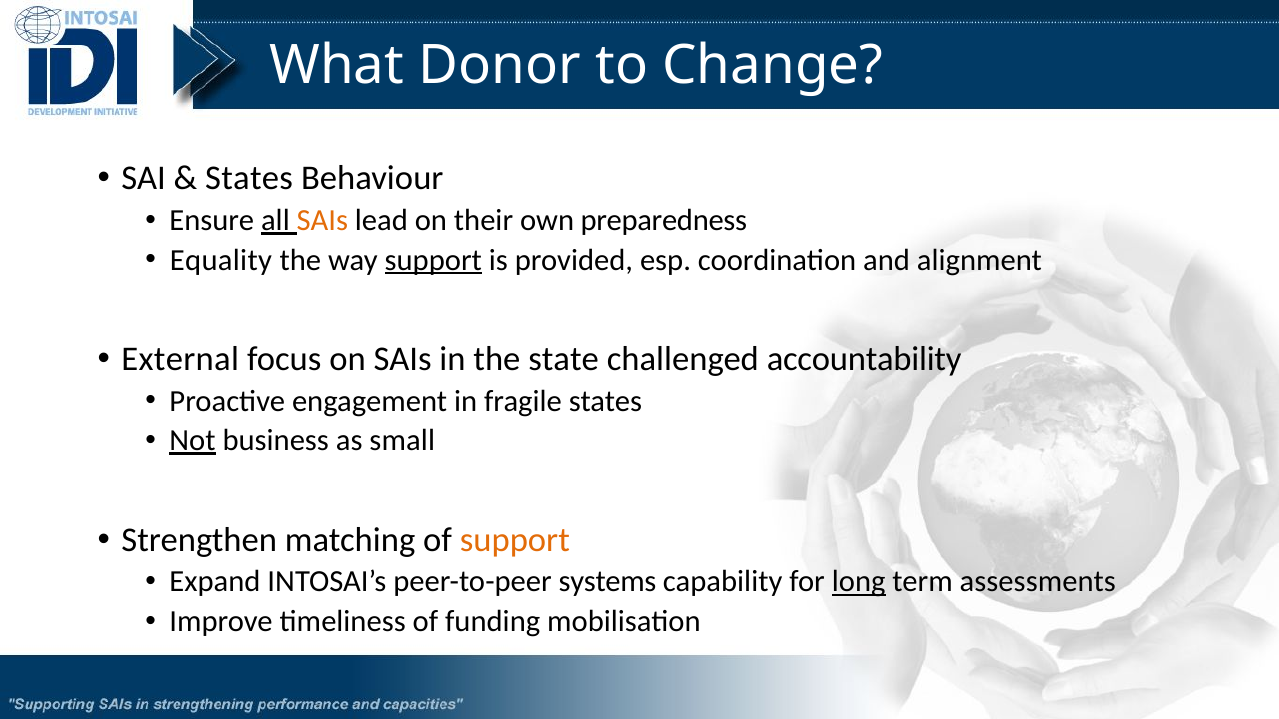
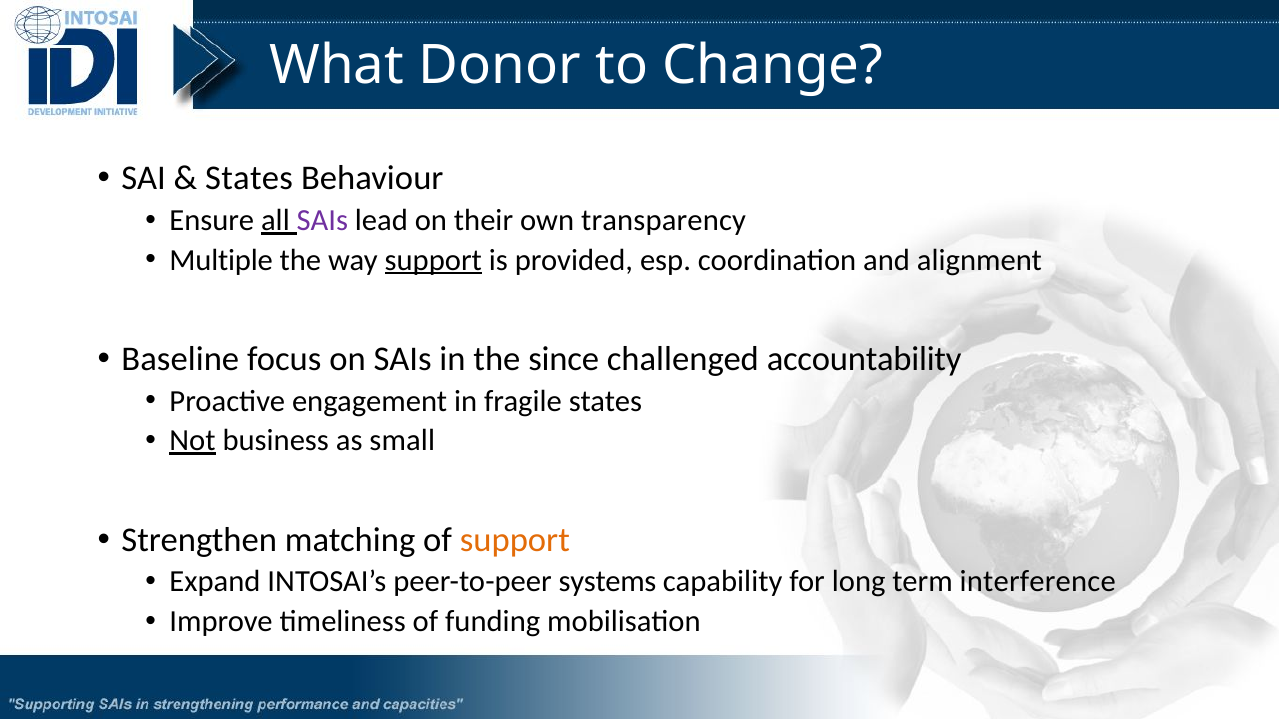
SAIs colour: orange -> purple (322, 220)
preparedness: preparedness -> transparency (664, 220)
Equality: Equality -> Multiple (221, 260)
External: External -> Baseline (180, 359)
state: state -> since (564, 359)
long underline: present -> none (859, 582)
assessments: assessments -> interference (1038, 582)
